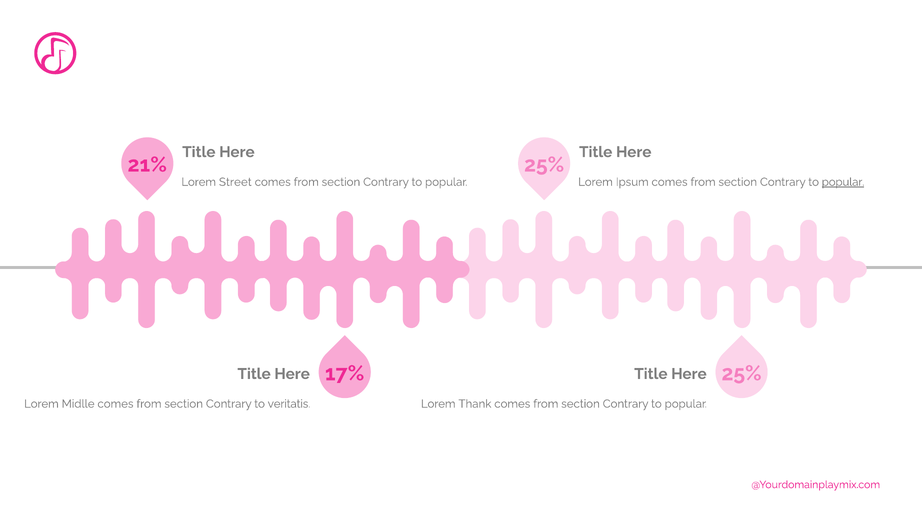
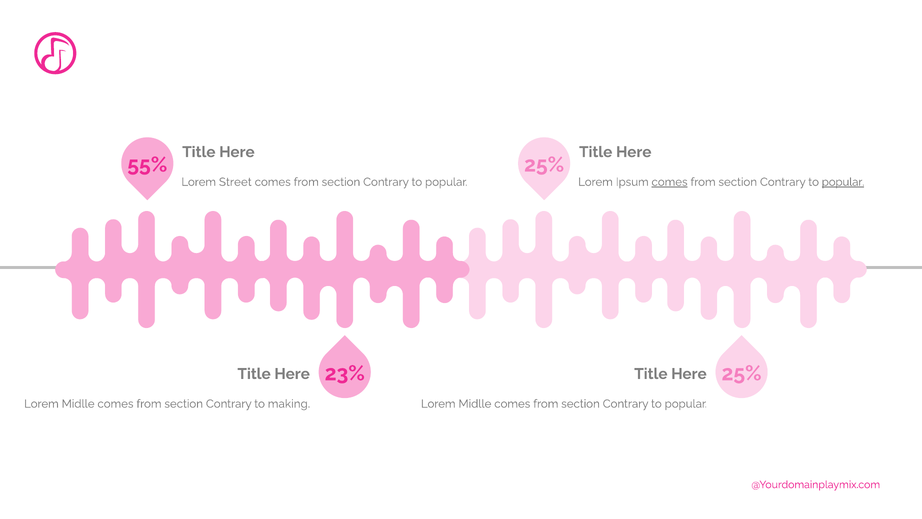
21%: 21% -> 55% (147, 165)
comes underline: none -> present (670, 182)
17%: 17% -> 23% (345, 373)
veritatis: veritatis -> making (289, 404)
Thank: Thank -> Midlle (475, 404)
